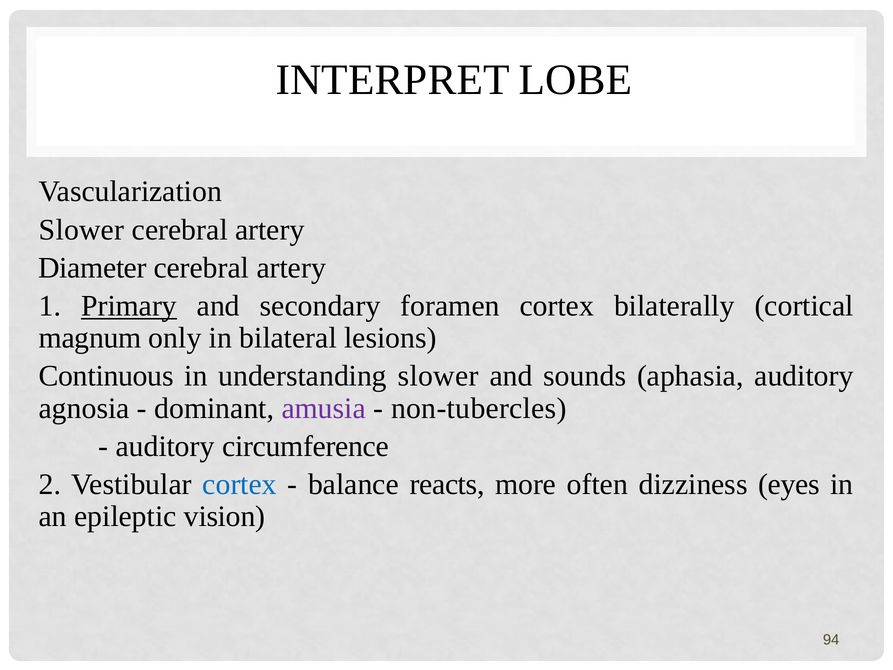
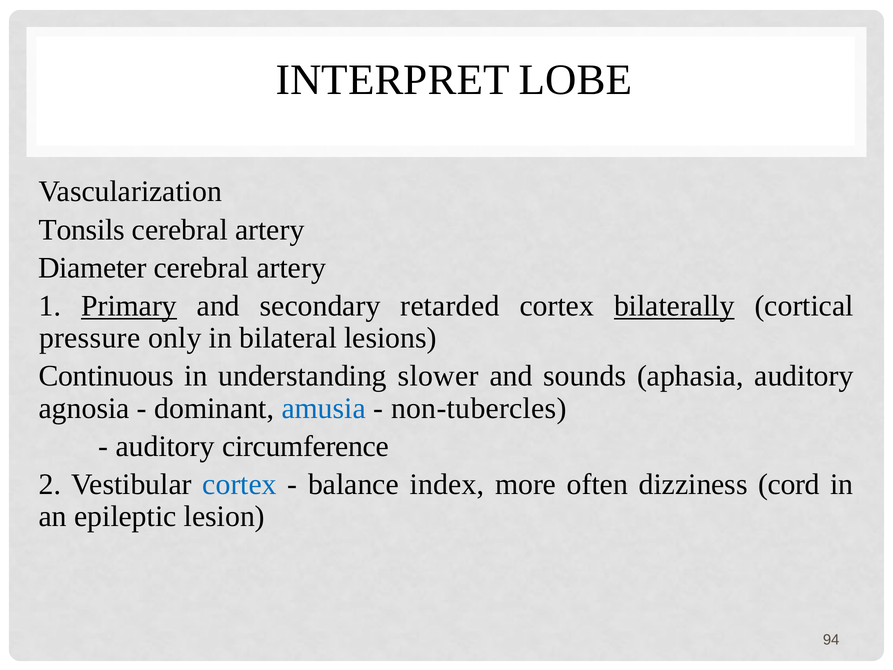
Slower: Slower -> Tonsils (82, 230)
foramen: foramen -> retarded (450, 306)
bilaterally underline: none -> present (674, 306)
magnum: magnum -> pressure (90, 338)
amusia colour: purple -> blue (324, 408)
reacts: reacts -> index (447, 484)
eyes: eyes -> cord (789, 484)
vision: vision -> lesion (224, 516)
